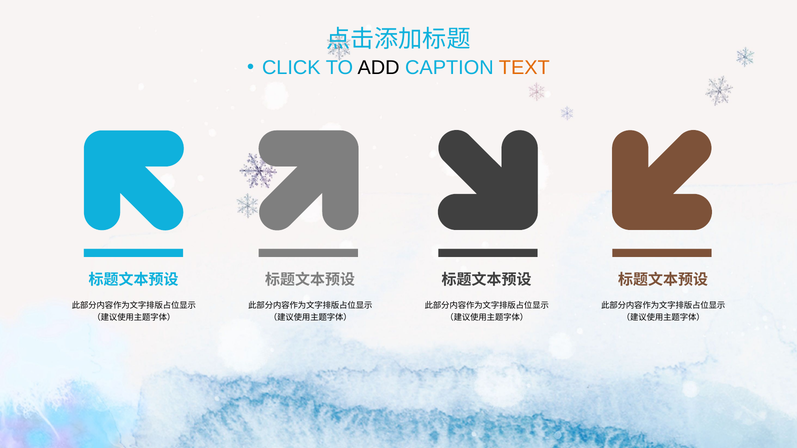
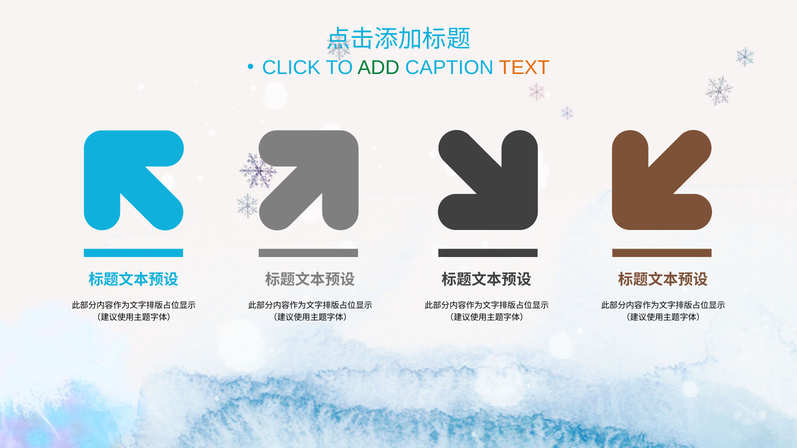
ADD colour: black -> green (379, 68)
